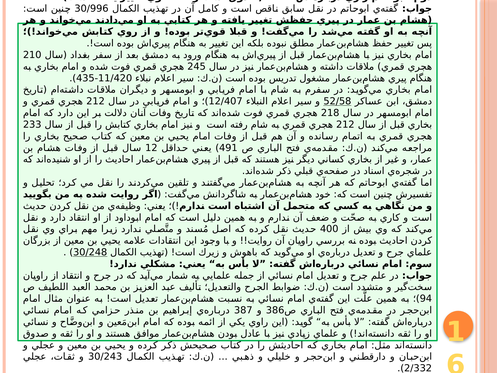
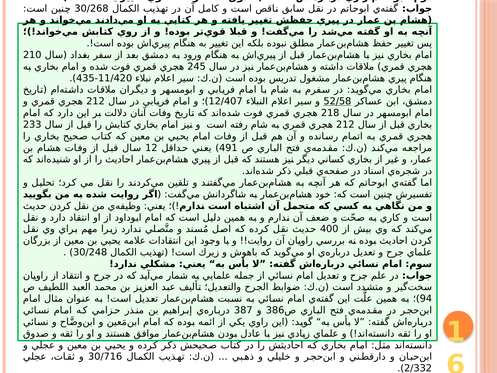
30/996: 30/996 -> 30/268 (91, 8)
30/248 underline: present -> none (90, 252)
30/243: 30/243 -> 30/716 (105, 357)
